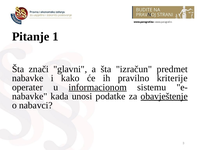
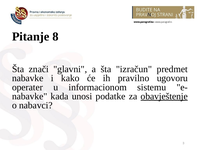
1: 1 -> 8 (55, 37)
kriterije: kriterije -> ugovoru (172, 78)
informacionom underline: present -> none (98, 87)
